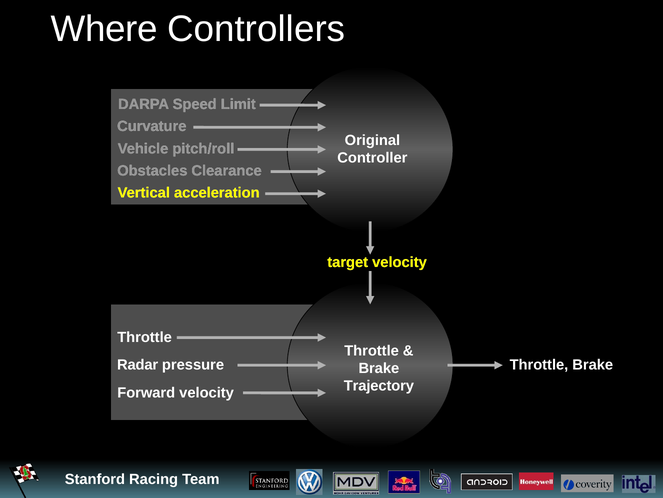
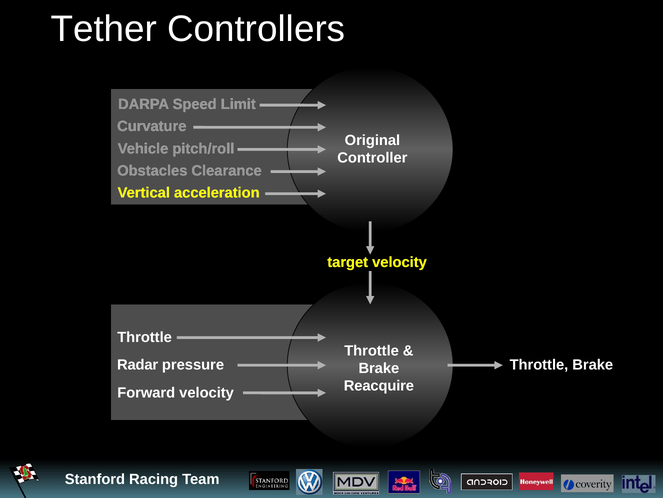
Where: Where -> Tether (104, 29)
Trajectory: Trajectory -> Reacquire (379, 386)
